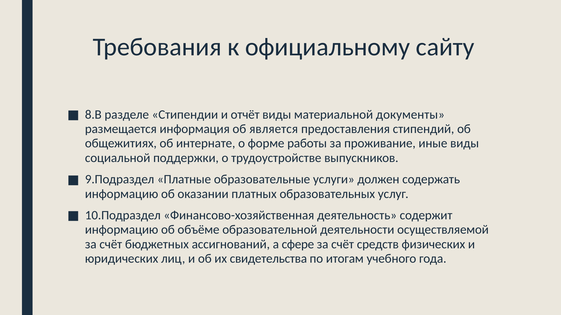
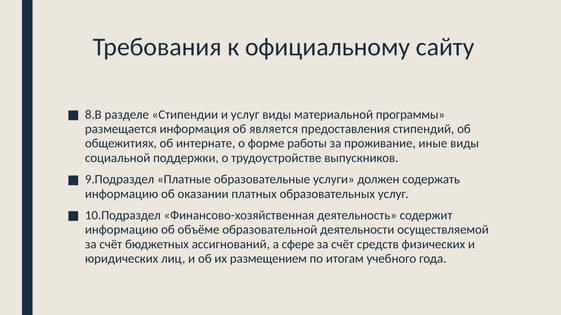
и отчёт: отчёт -> услуг (245, 115)
документы: документы -> программы (410, 115)
свидетельства: свидетельства -> размещением (268, 259)
